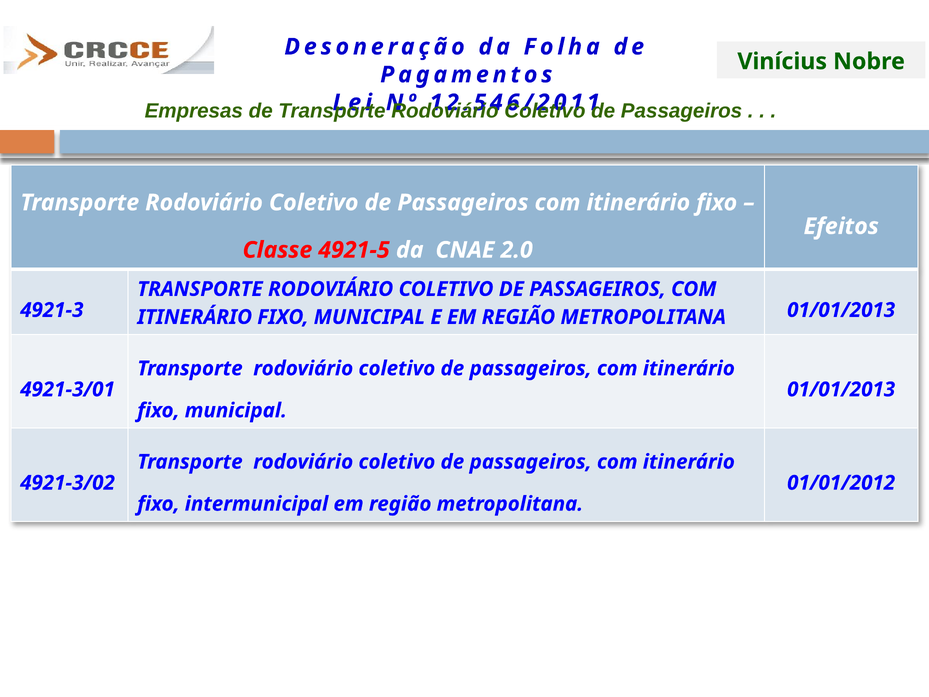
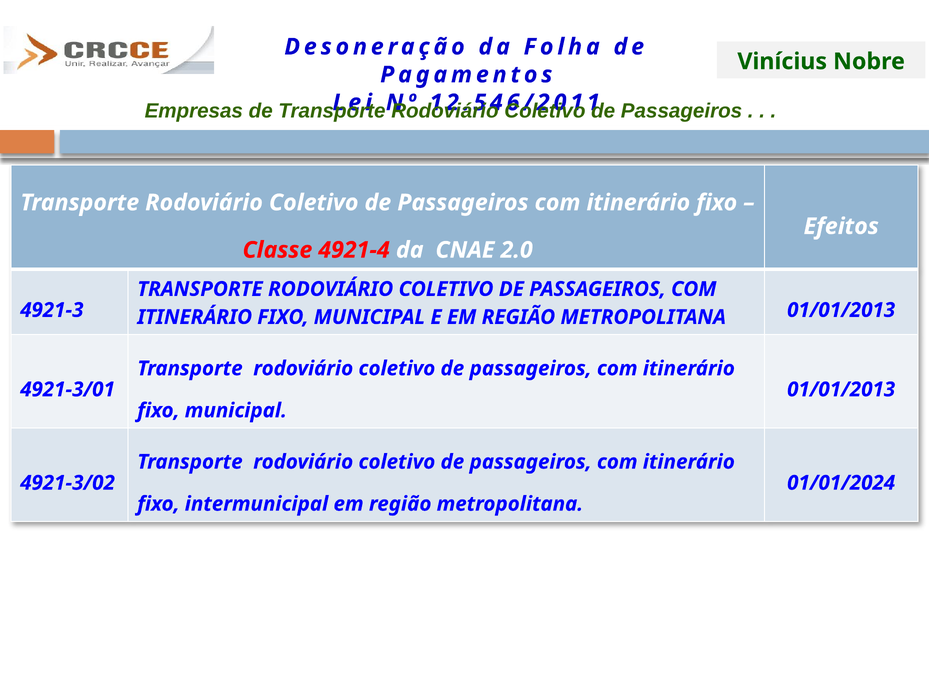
4921-5: 4921-5 -> 4921-4 (354, 250)
01/01/2012: 01/01/2012 -> 01/01/2024 (841, 483)
